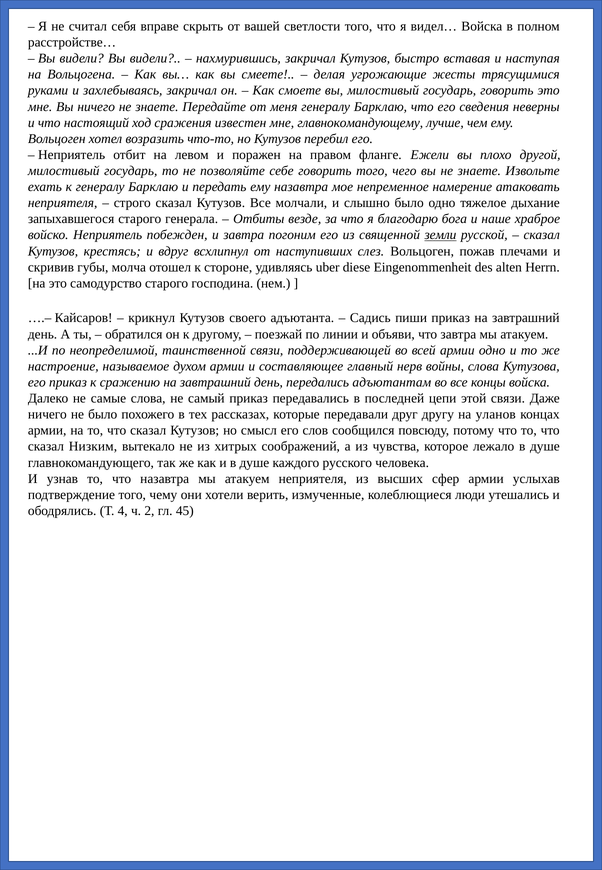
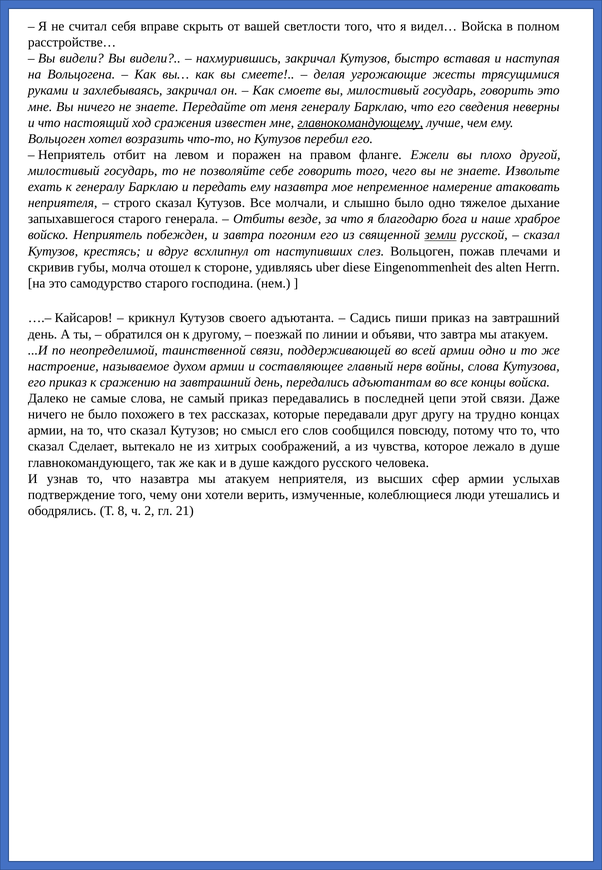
главнокомандующему underline: none -> present (360, 123)
уланов: уланов -> трудно (496, 414)
Низким: Низким -> Сделает (93, 446)
4: 4 -> 8 (123, 511)
45: 45 -> 21 (185, 511)
